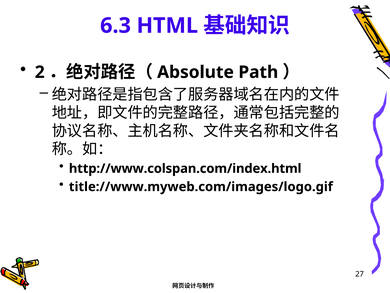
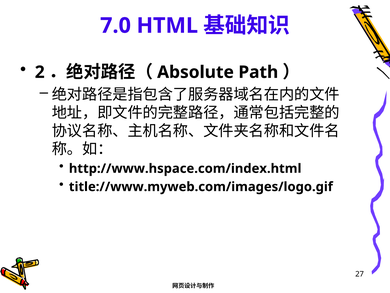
6.3: 6.3 -> 7.0 (116, 26)
http://www.colspan.com/index.html: http://www.colspan.com/index.html -> http://www.hspace.com/index.html (185, 168)
